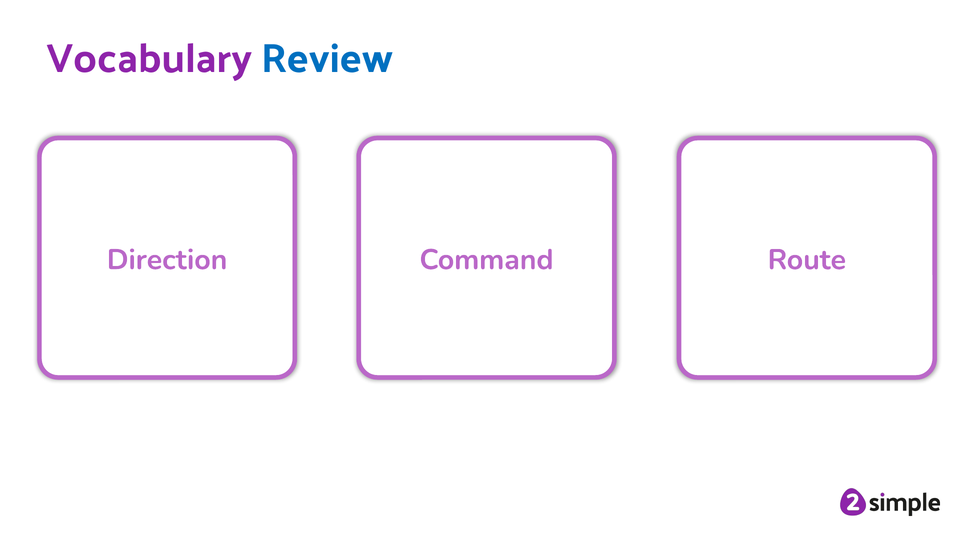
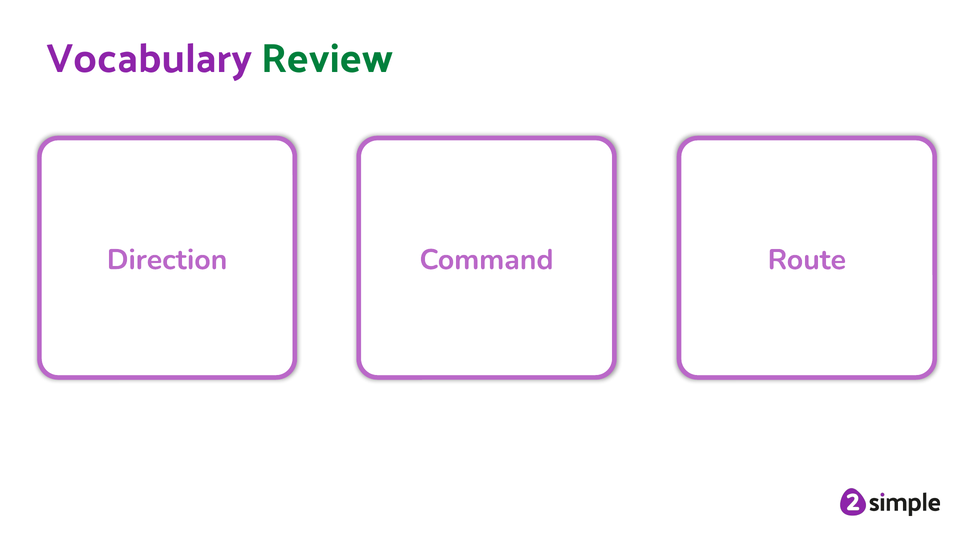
Review colour: blue -> green (327, 59)
